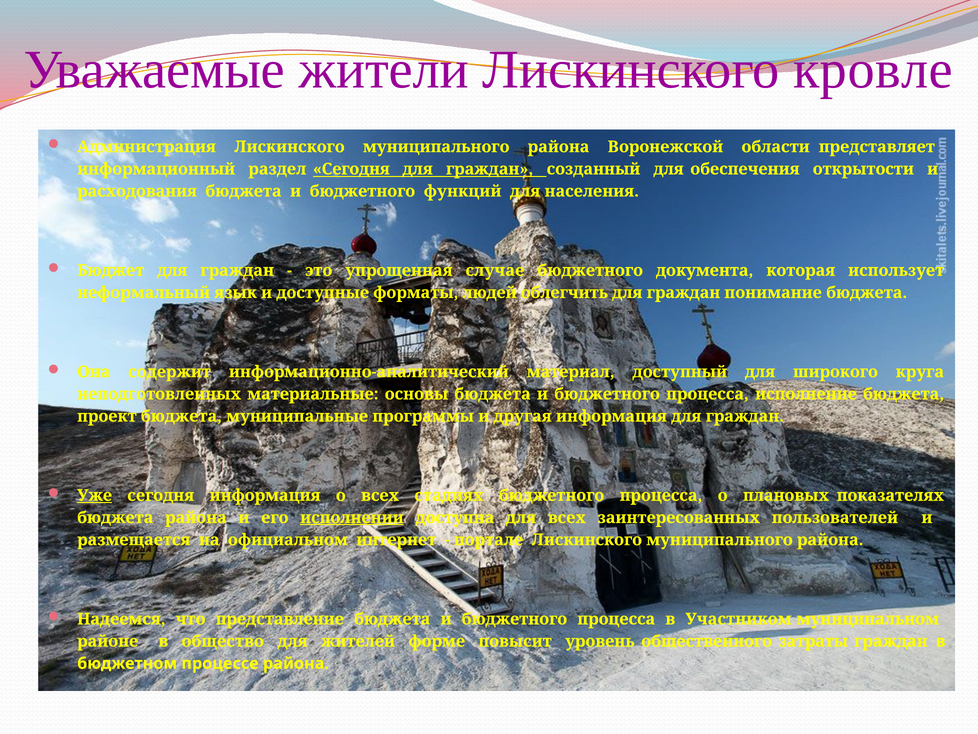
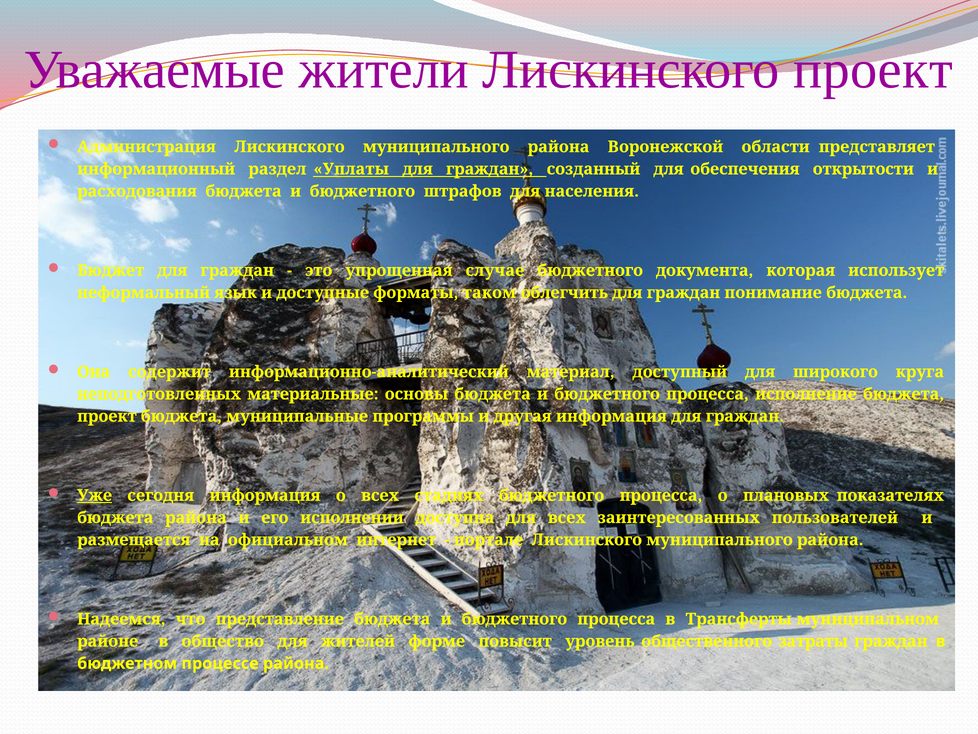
Лискинского кровле: кровле -> проект (873, 70)
раздел Сегодня: Сегодня -> Уплаты (351, 169)
функций: функций -> штрафов (463, 191)
людей: людей -> таком (489, 292)
исполнении underline: present -> none (352, 517)
Участником: Участником -> Трансферты (739, 619)
